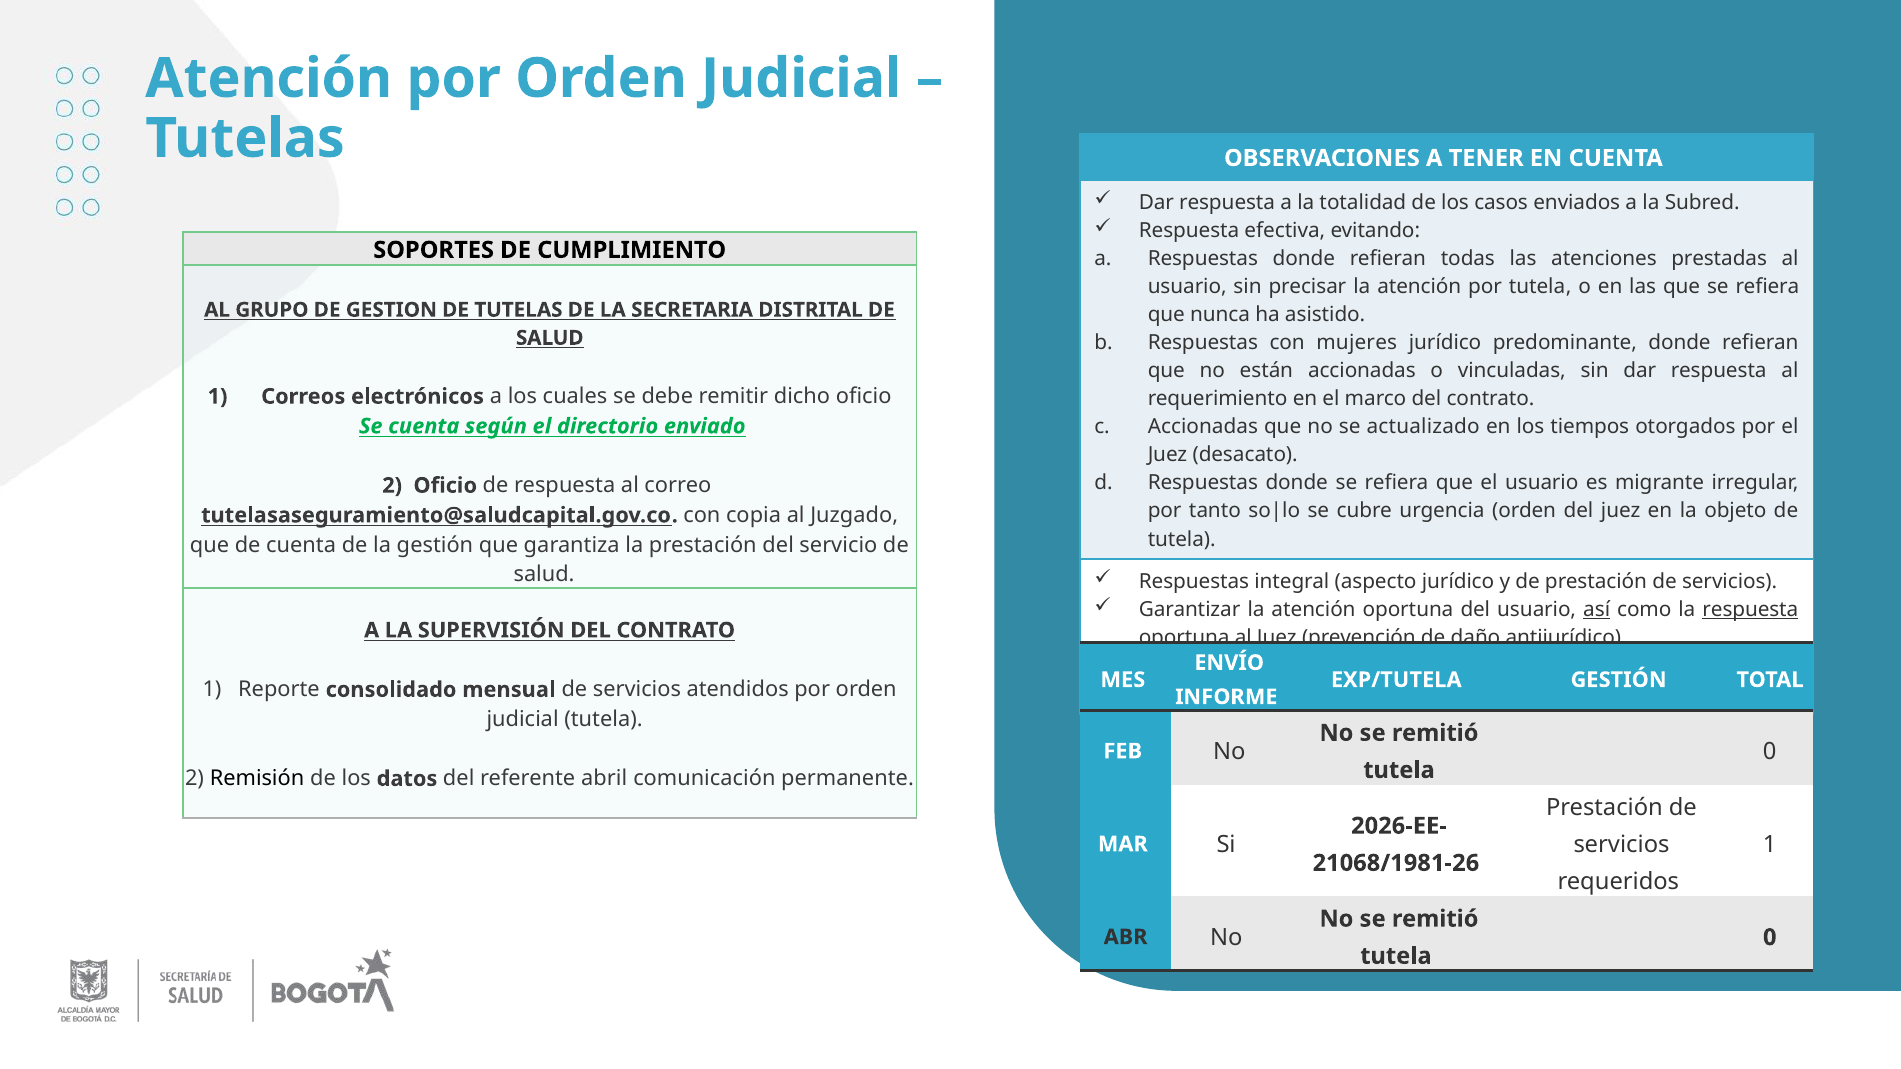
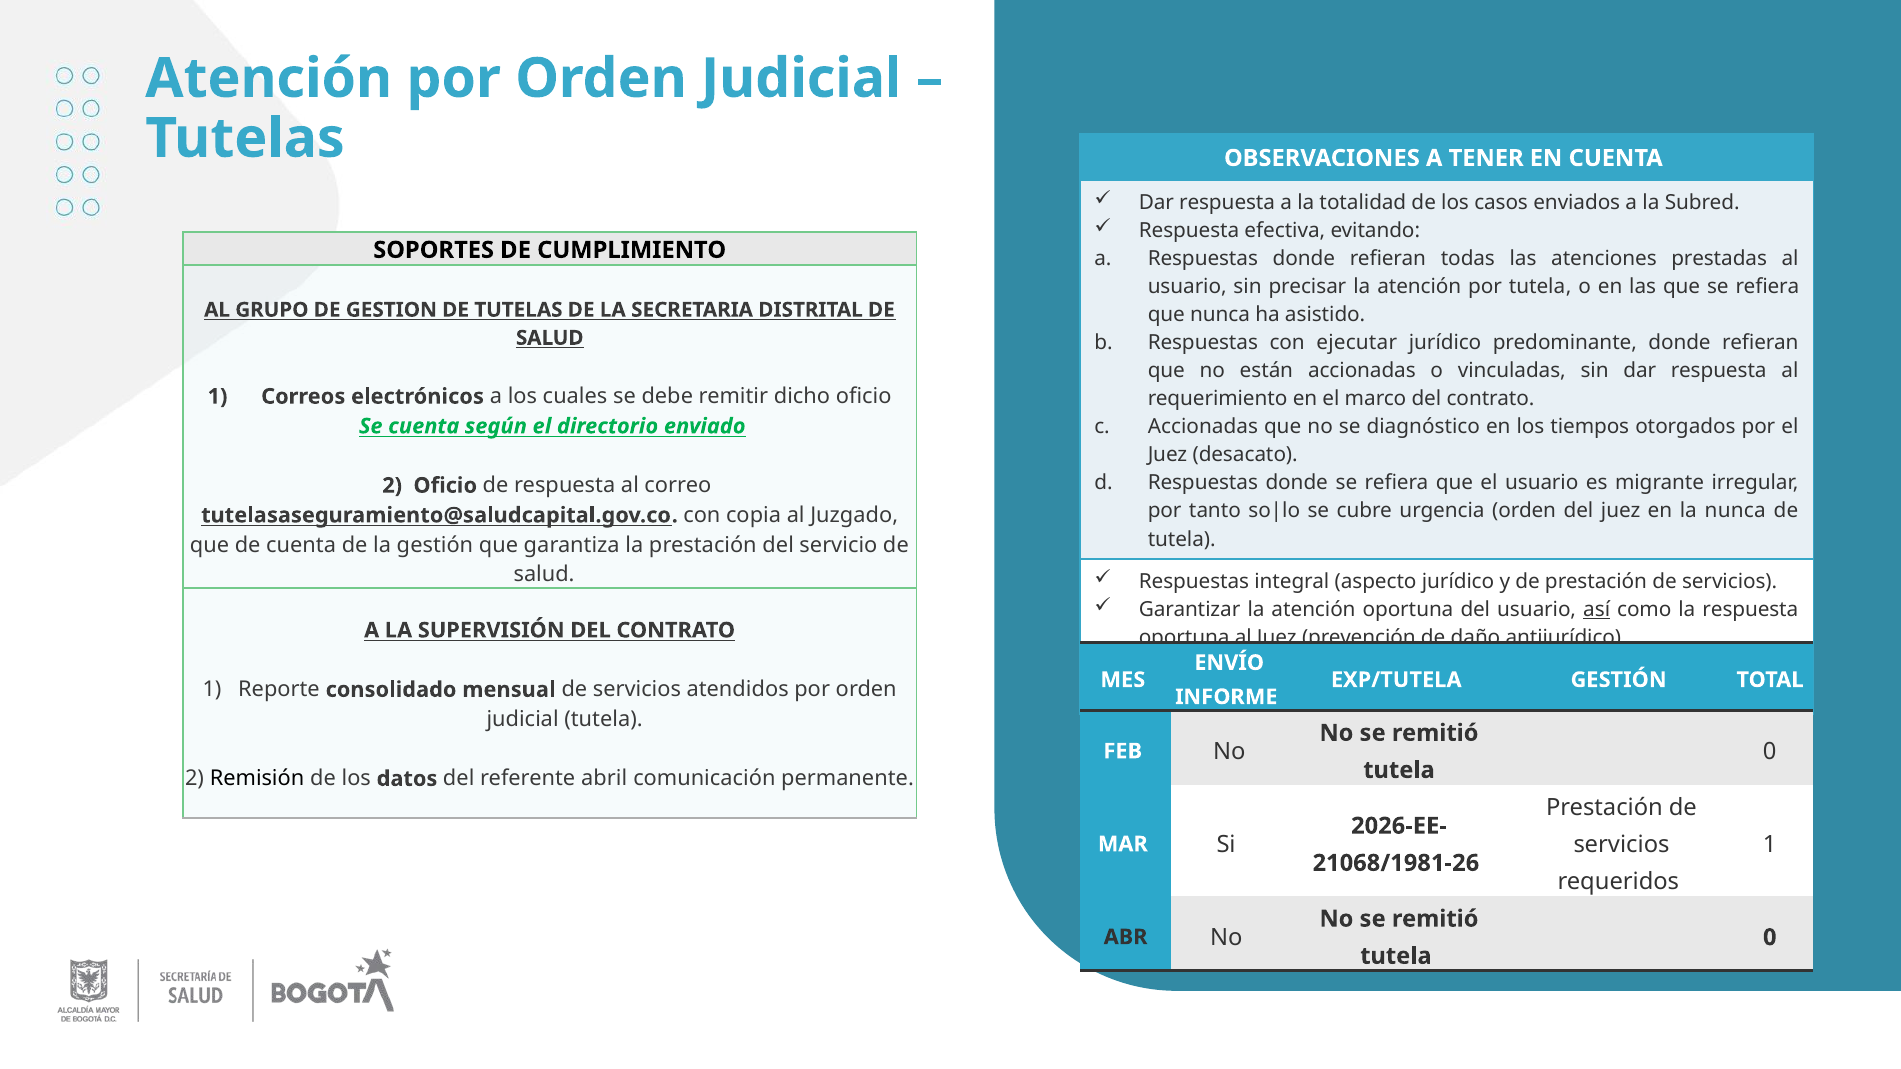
mujeres: mujeres -> ejecutar (1357, 343)
se actualizado: actualizado -> diagnóstico (1423, 427)
la objeto: objeto -> nunca (1735, 511)
respuesta underline: present -> none (1750, 610)
